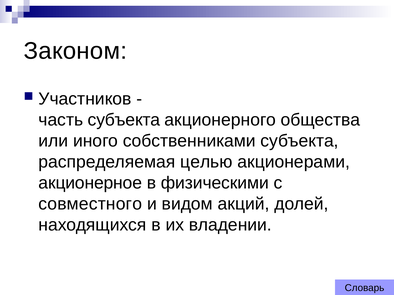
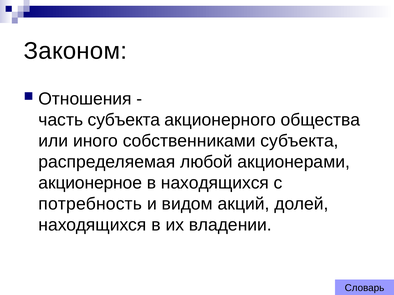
Участников: Участников -> Отношения (85, 99)
целью: целью -> любой (206, 162)
в физическими: физическими -> находящихся (215, 183)
совместного: совместного -> потребность (90, 204)
